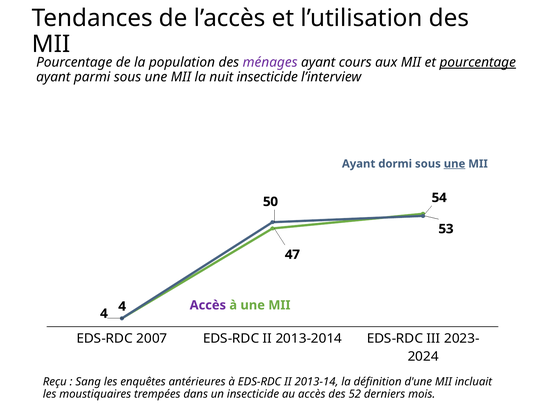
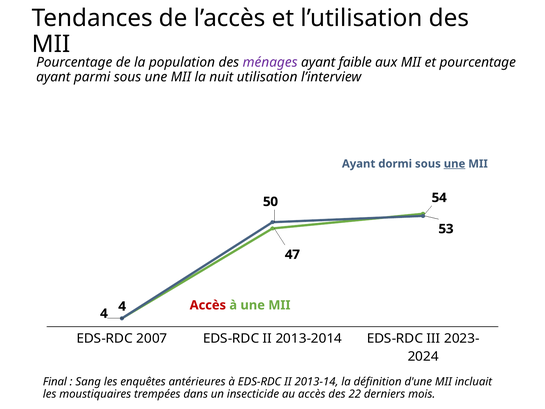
cours: cours -> faible (355, 62)
pourcentage underline: present -> none (478, 62)
nuit insecticide: insecticide -> utilisation (267, 77)
Accès colour: purple -> red (208, 305)
Reçu: Reçu -> Final (55, 382)
52: 52 -> 22 (355, 394)
